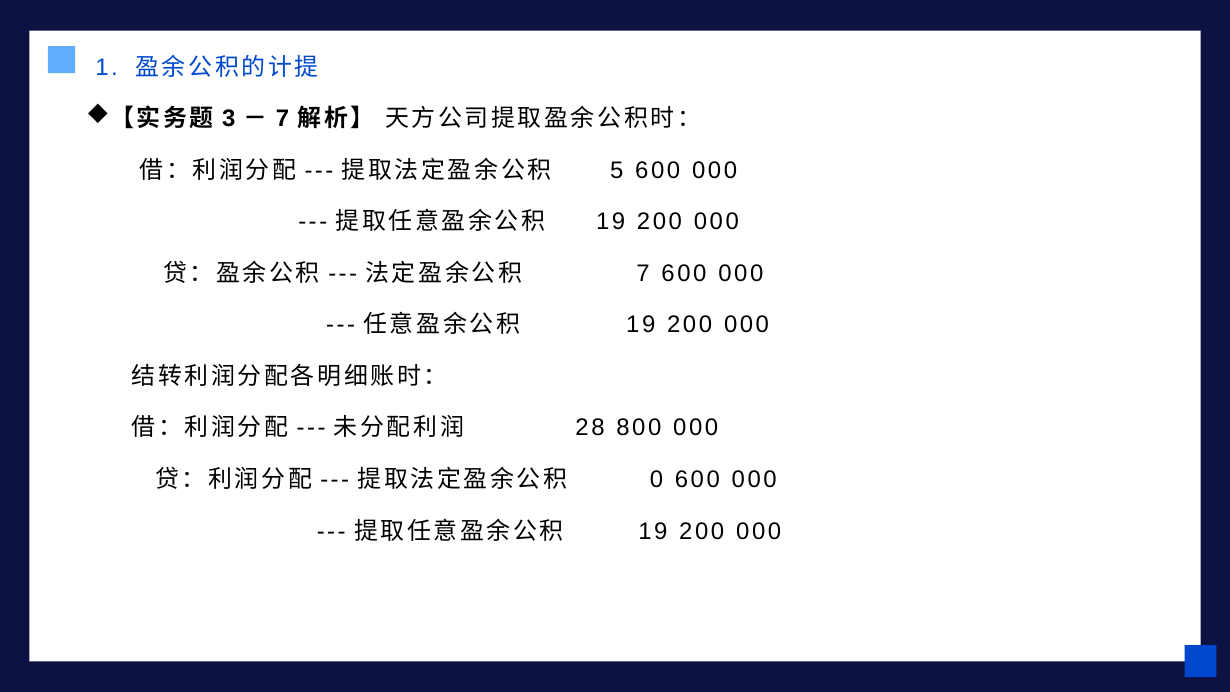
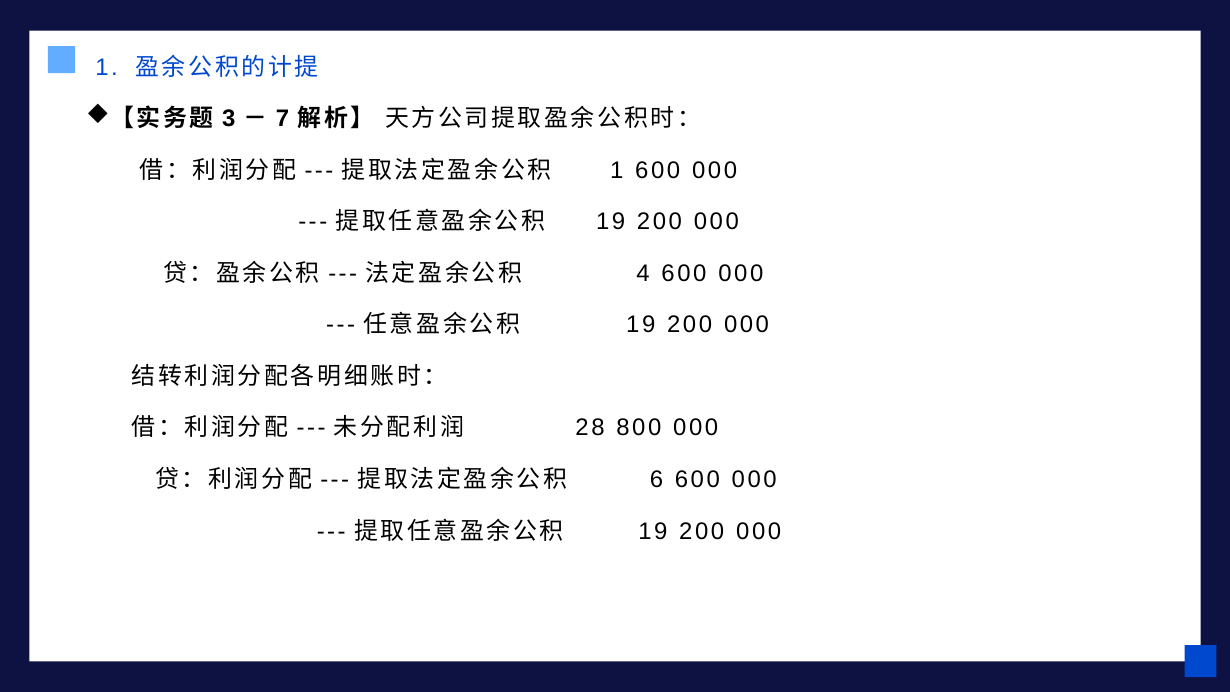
5: 5 -> 1 (617, 170)
7: 7 -> 4 (643, 273)
0: 0 -> 6 (656, 480)
